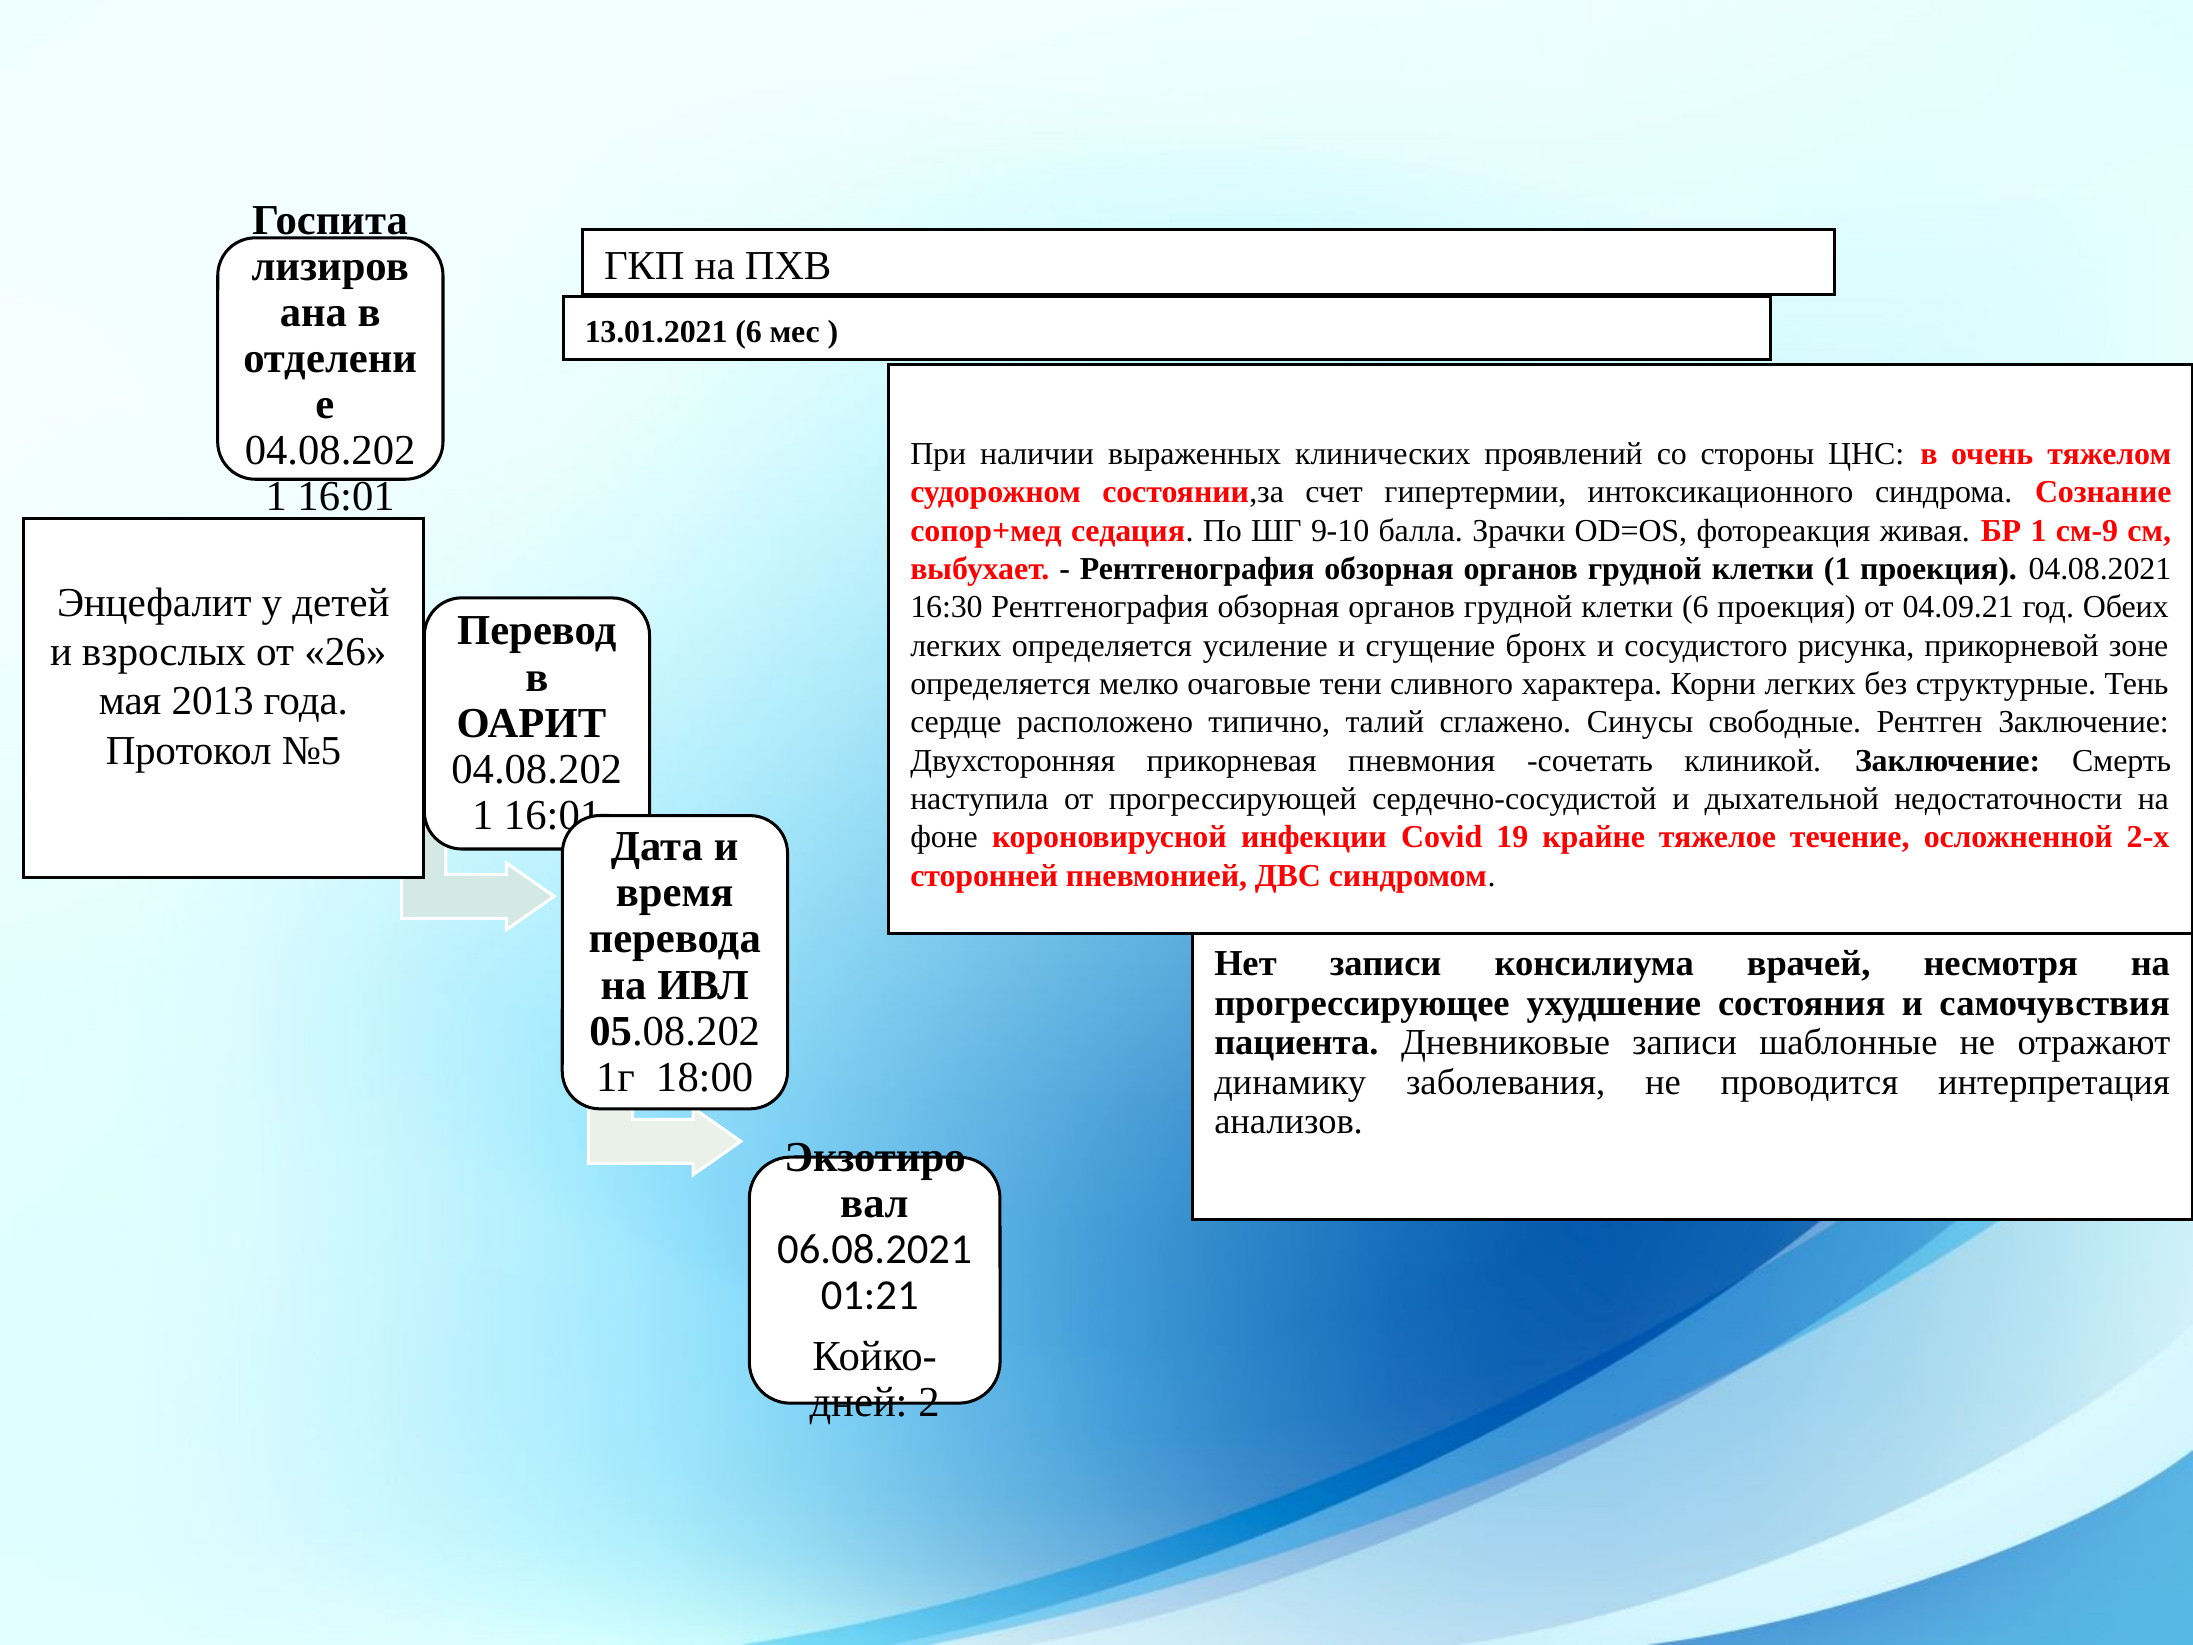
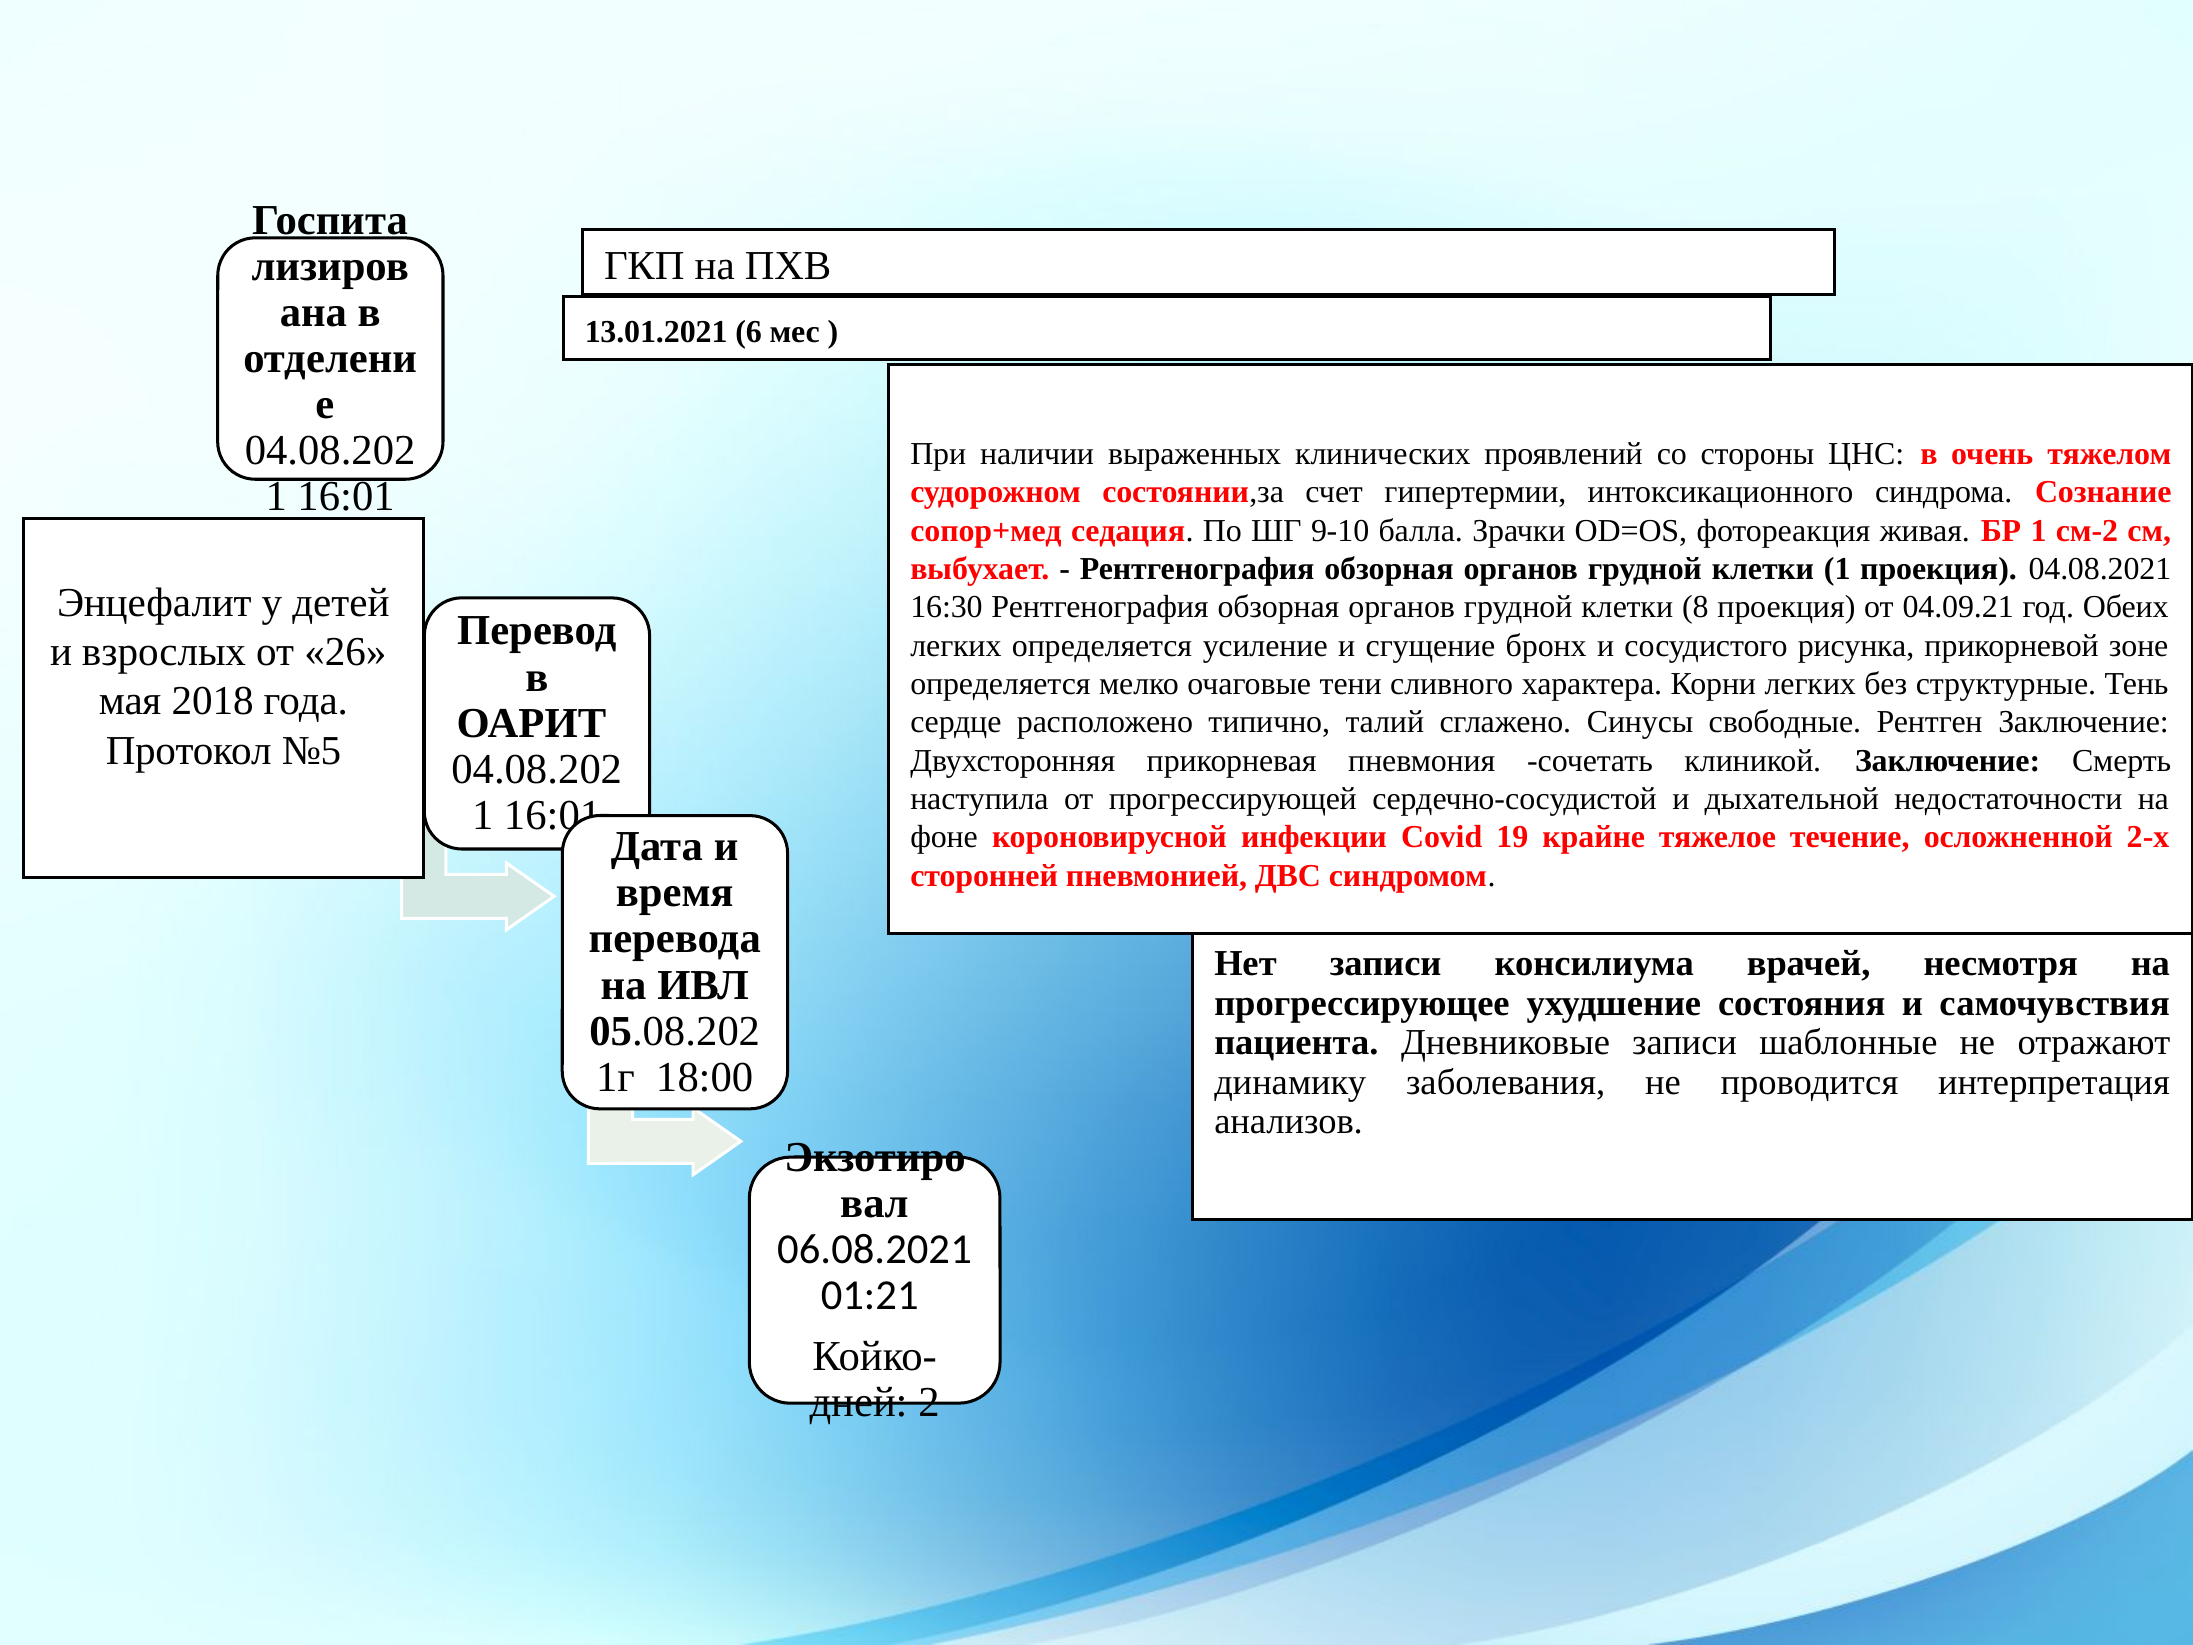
см-9: см-9 -> см-2 (2087, 531)
клетки 6: 6 -> 8 (1695, 607)
2013: 2013 -> 2018 (213, 701)
